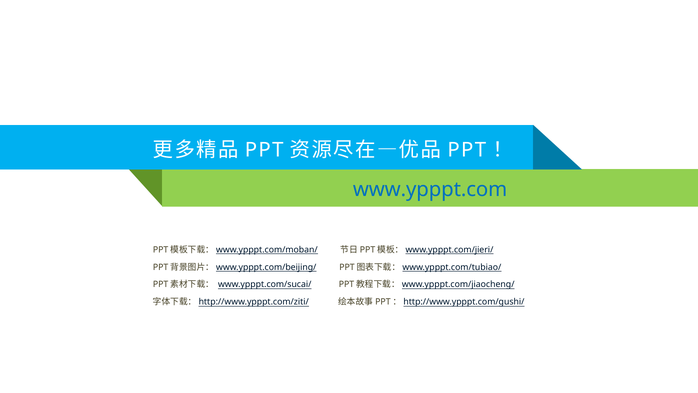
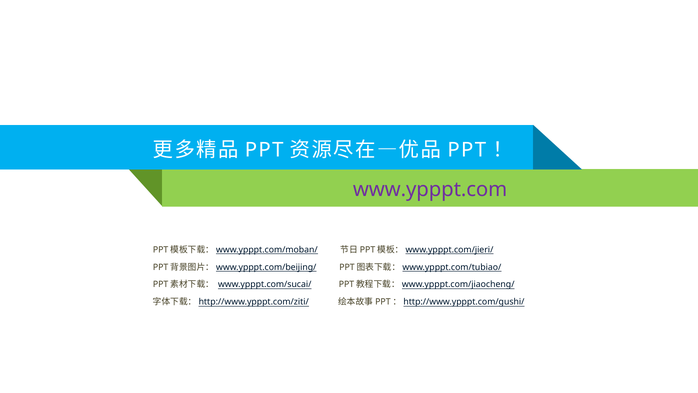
www.ypppt.com colour: blue -> purple (430, 189)
